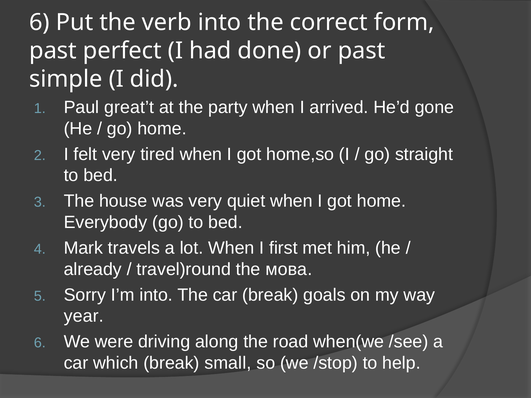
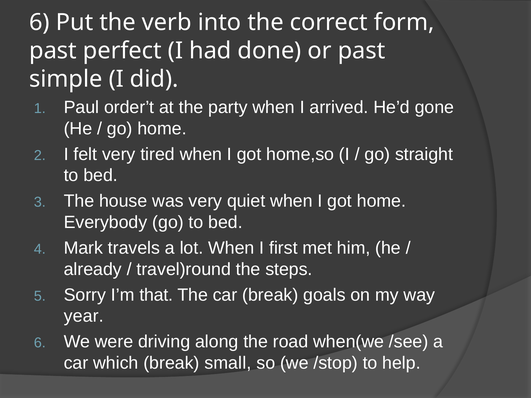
great’t: great’t -> order’t (129, 107)
мова: мова -> steps (289, 269)
I’m into: into -> that (156, 295)
